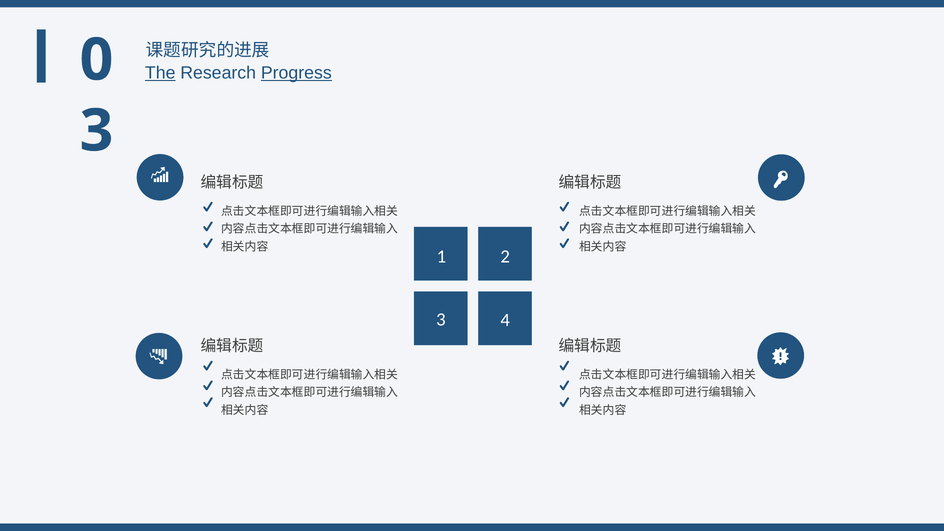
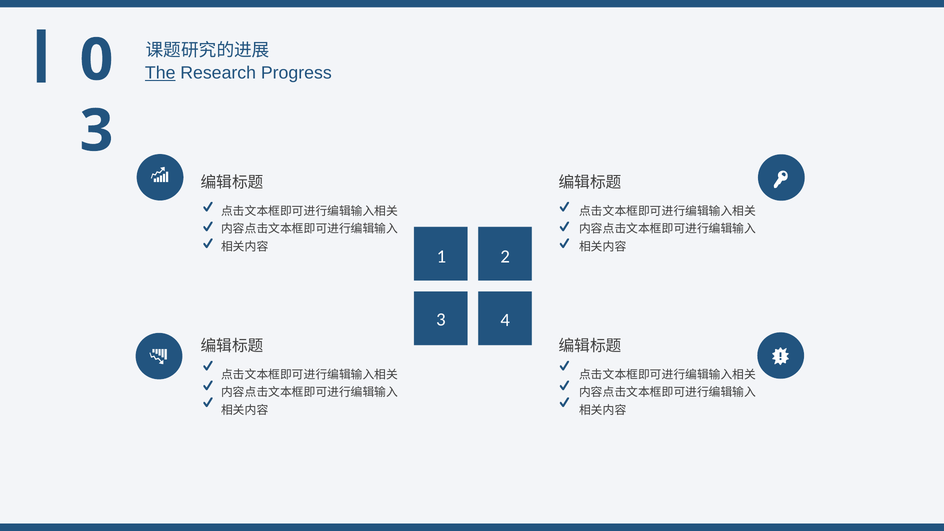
Progress underline: present -> none (296, 73)
